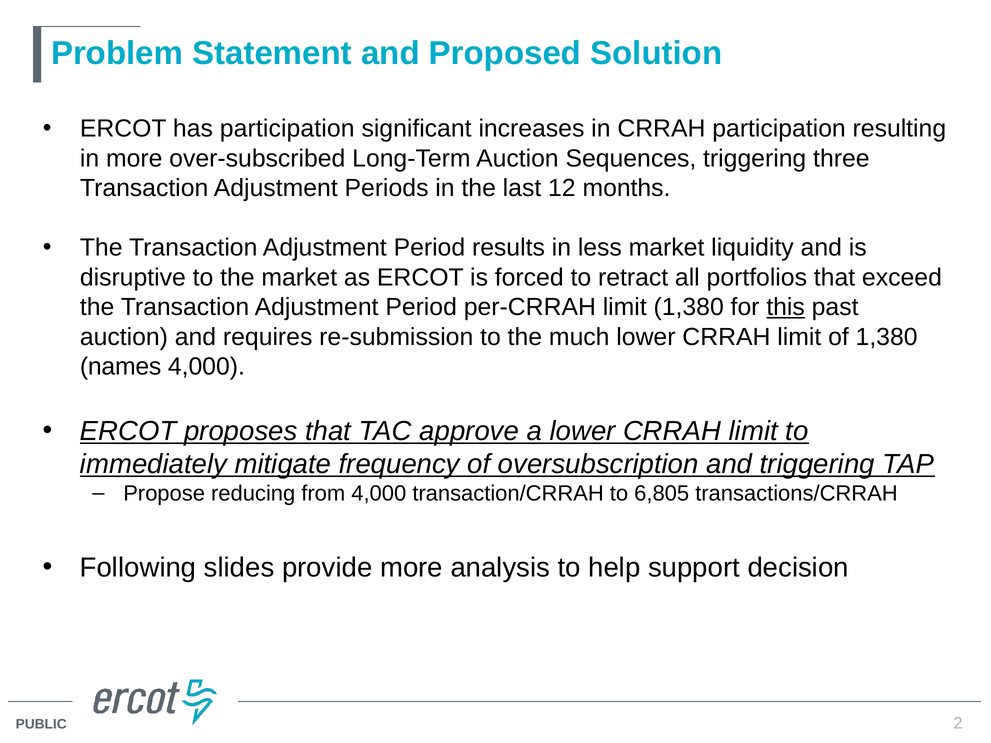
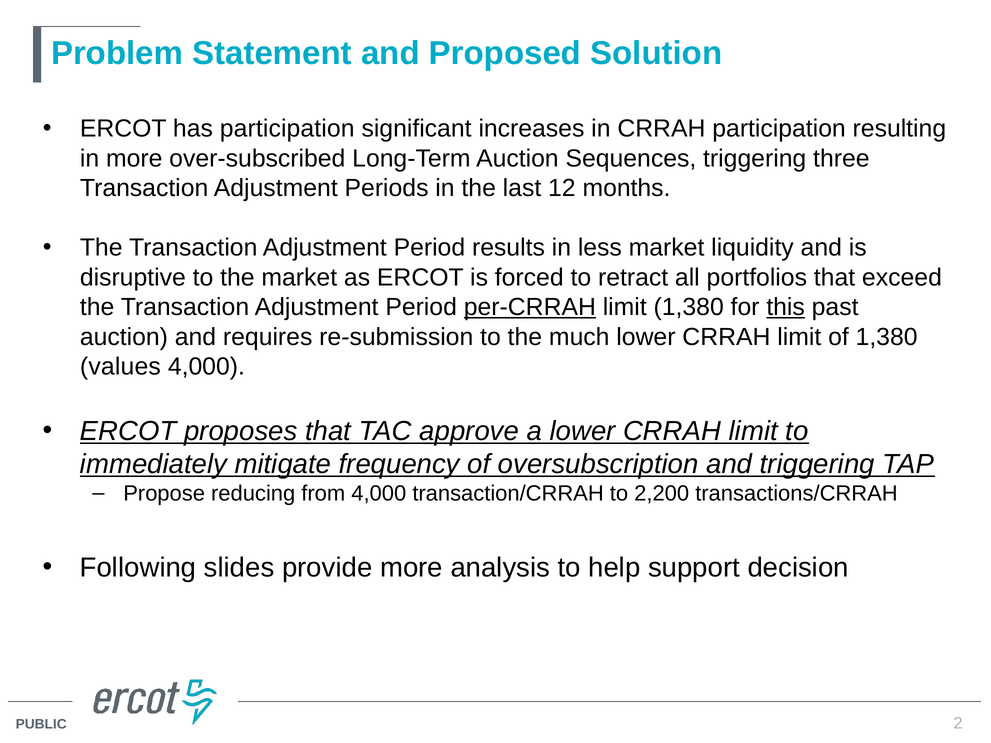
per-CRRAH underline: none -> present (530, 307)
names: names -> values (120, 367)
6,805: 6,805 -> 2,200 (662, 494)
